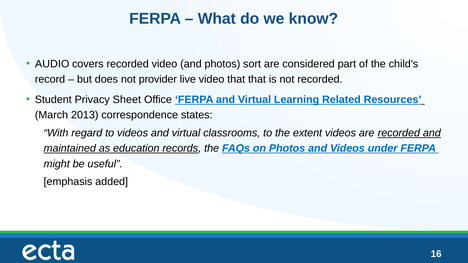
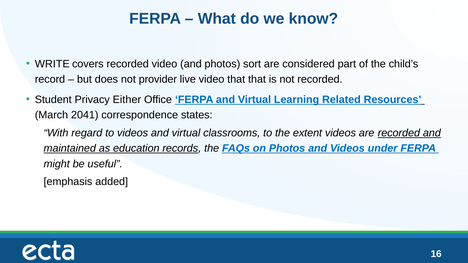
AUDIO: AUDIO -> WRITE (52, 64)
Sheet: Sheet -> Either (127, 100)
2013: 2013 -> 2041 (85, 115)
